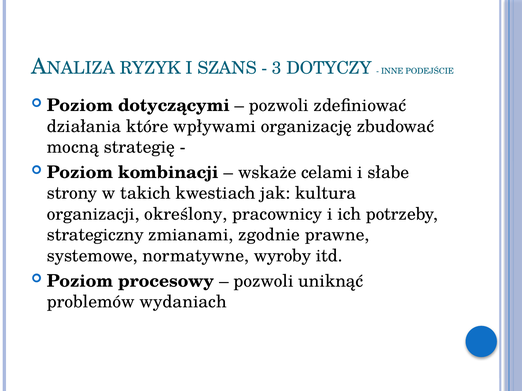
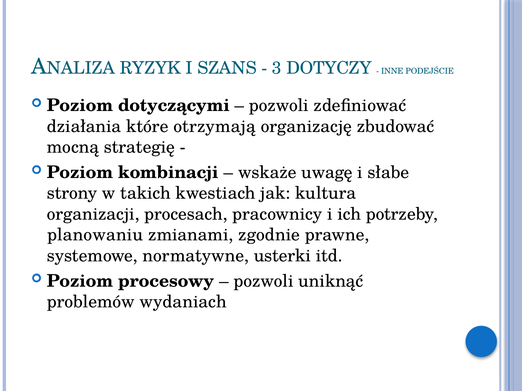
wpływami: wpływami -> otrzymają (215, 126)
celami: celami -> uwagę (327, 173)
określony: określony -> procesach (186, 214)
strategiczny: strategiczny -> planowaniu (95, 235)
wyroby: wyroby -> usterki (282, 256)
